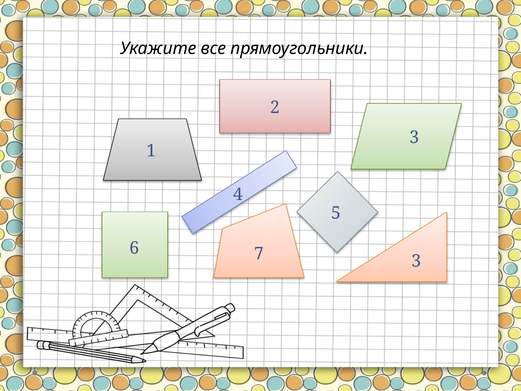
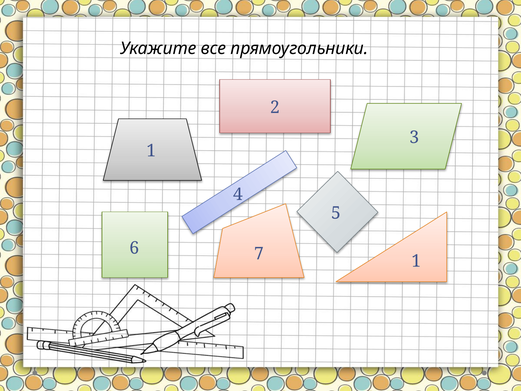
7 3: 3 -> 1 (416, 261)
